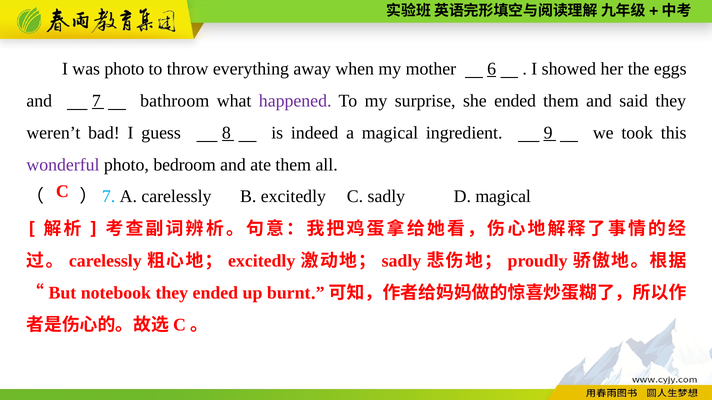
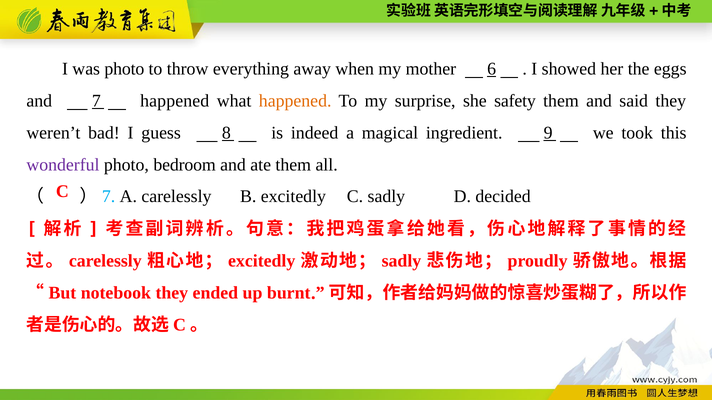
7 bathroom: bathroom -> happened (175, 101)
happened colour: purple -> orange (295, 101)
she ended: ended -> safety (515, 101)
D magical: magical -> decided (503, 197)
